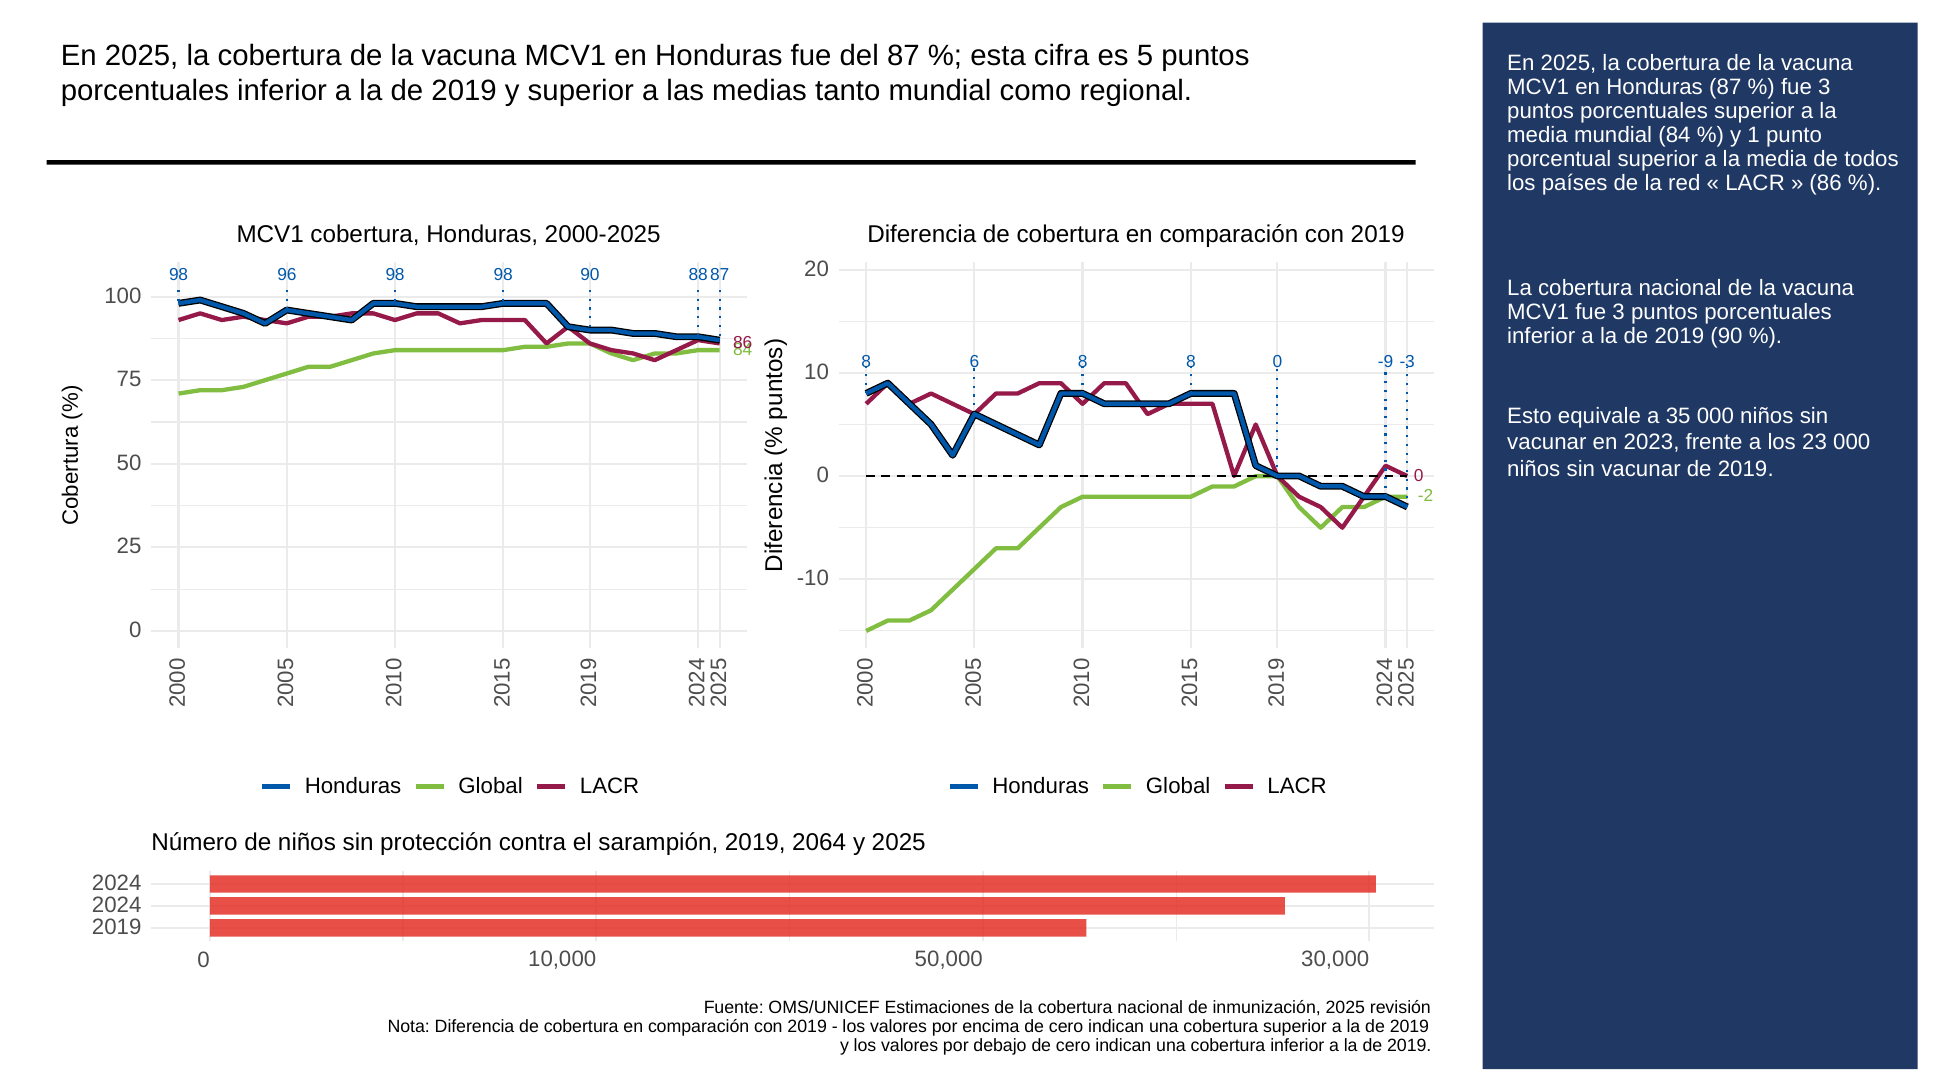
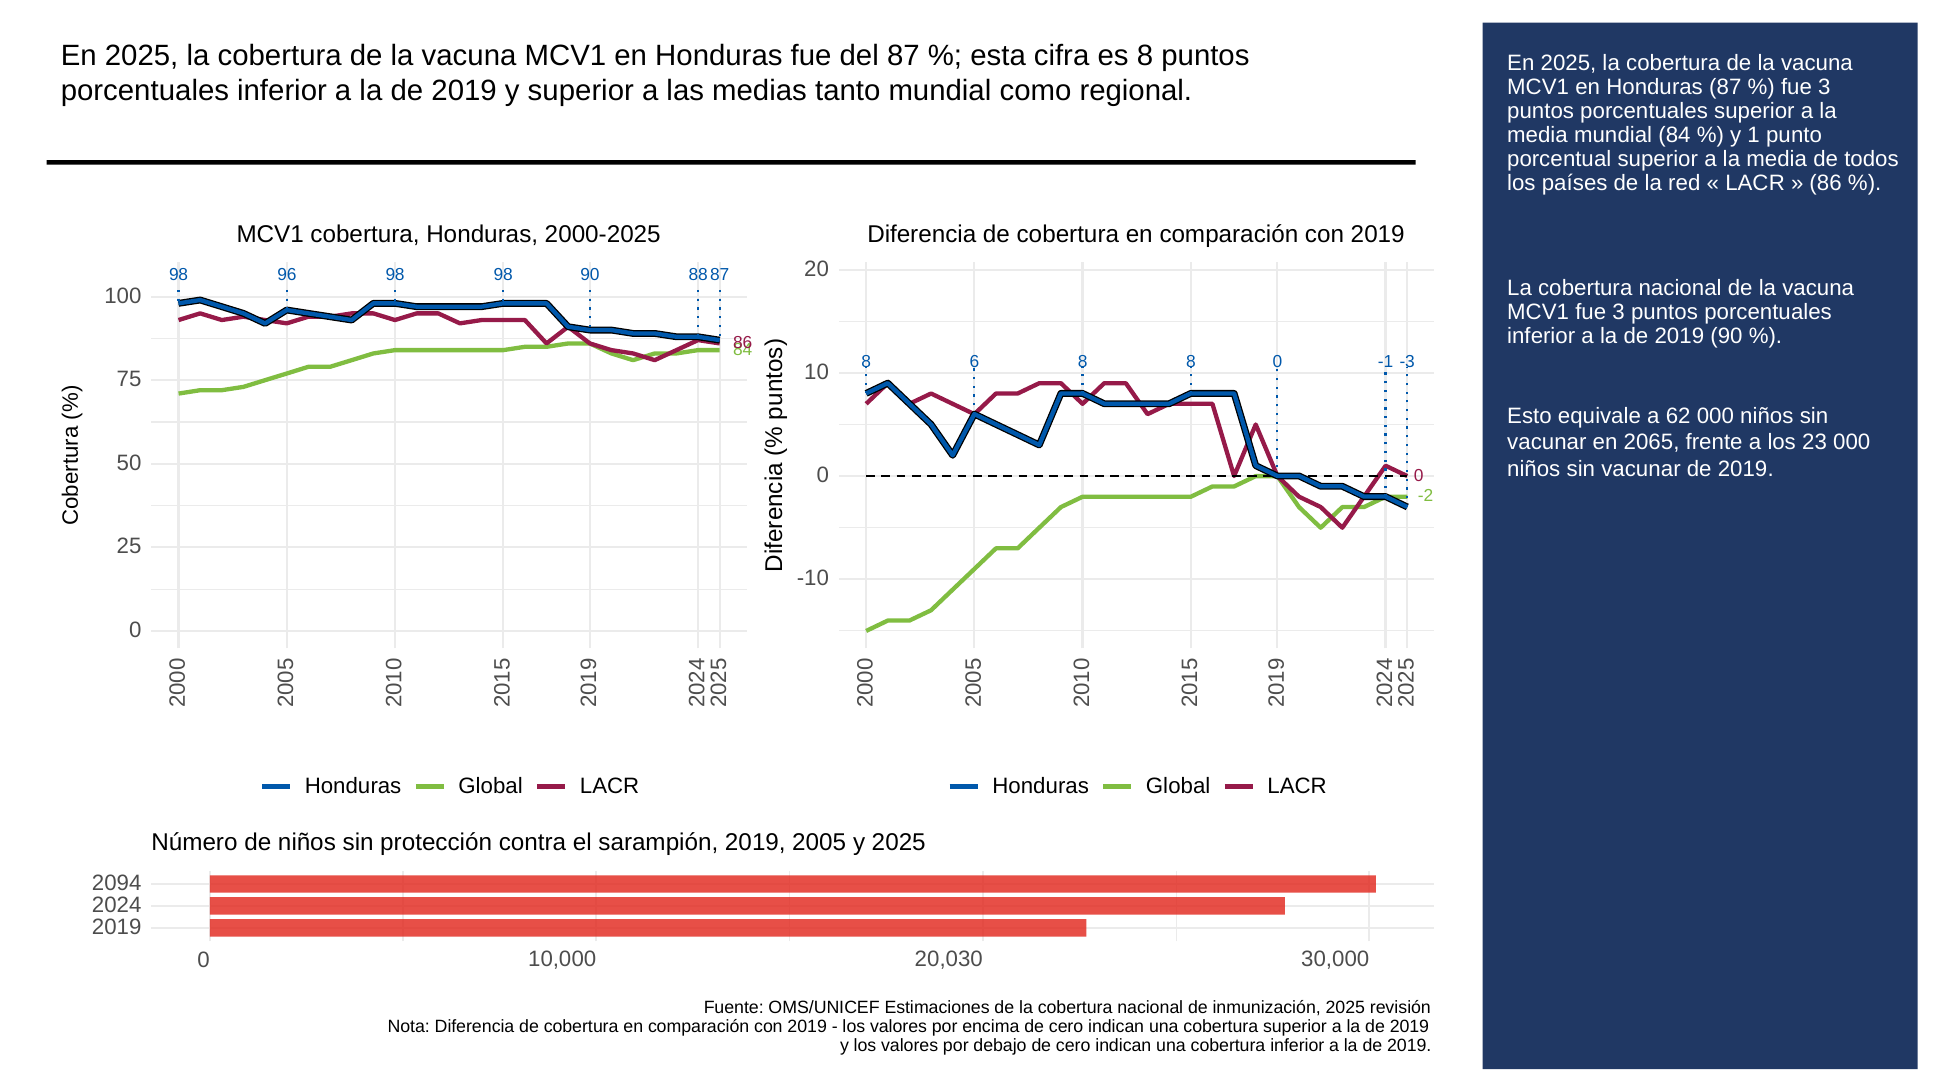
es 5: 5 -> 8 (1145, 56)
-9: -9 -> -1 (1386, 362)
35: 35 -> 62 (1678, 416)
2023: 2023 -> 2065 (1652, 443)
2064: 2064 -> 2005 (819, 843)
2024: 2024 -> 2094 (117, 883)
50,000: 50,000 -> 20,030 (949, 959)
